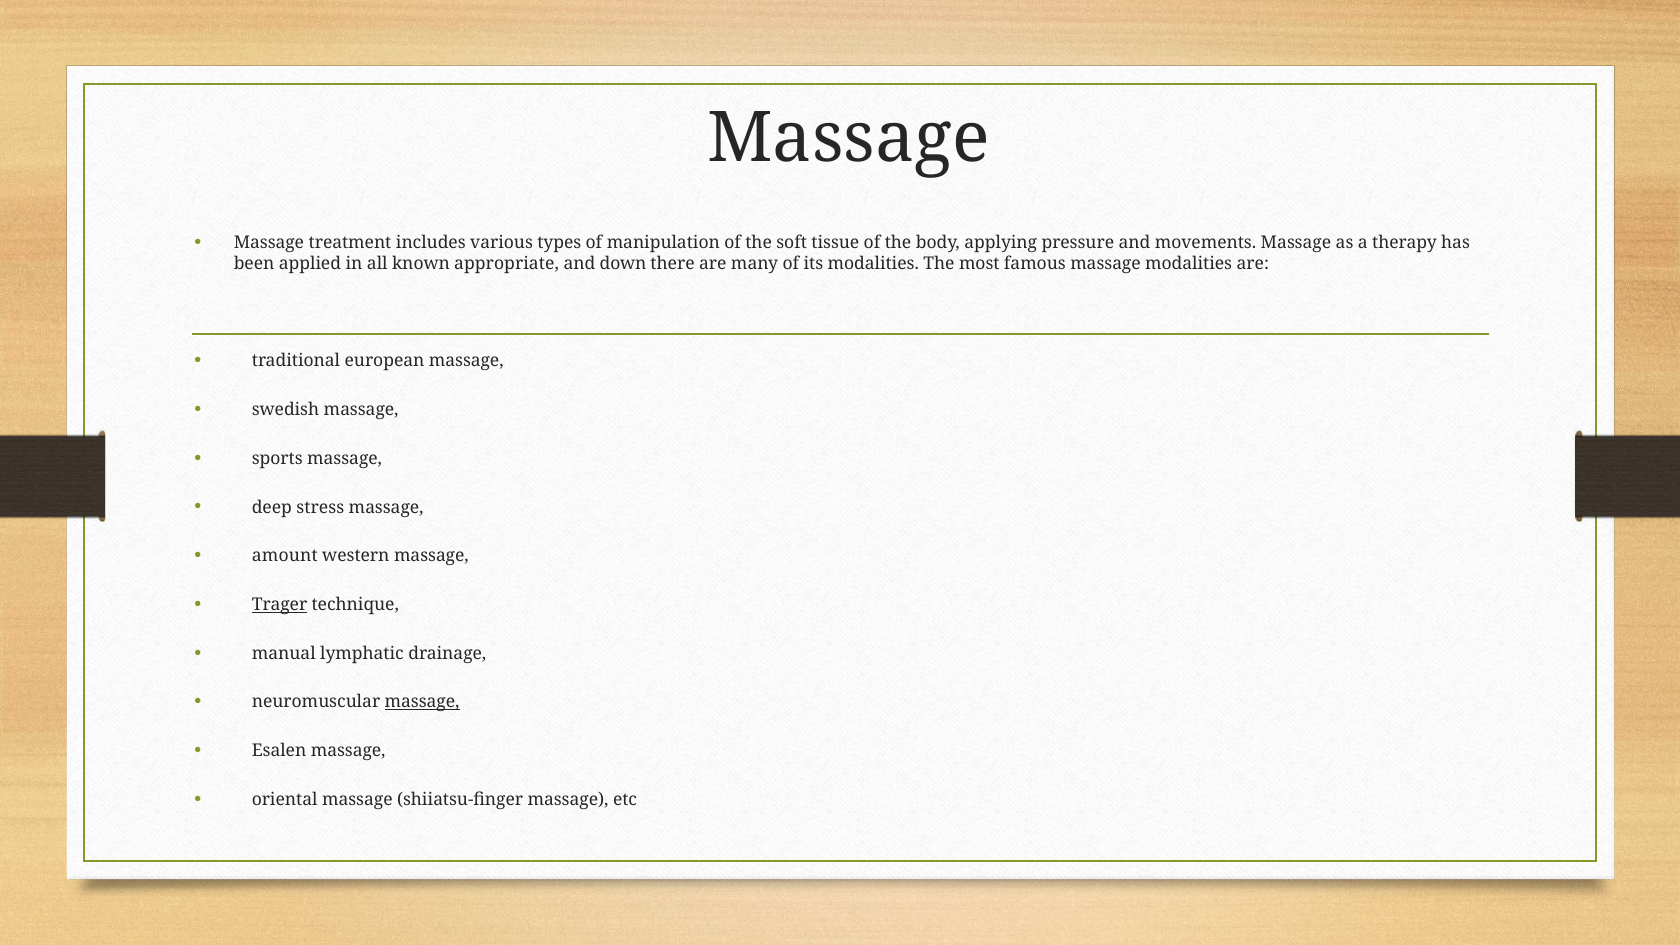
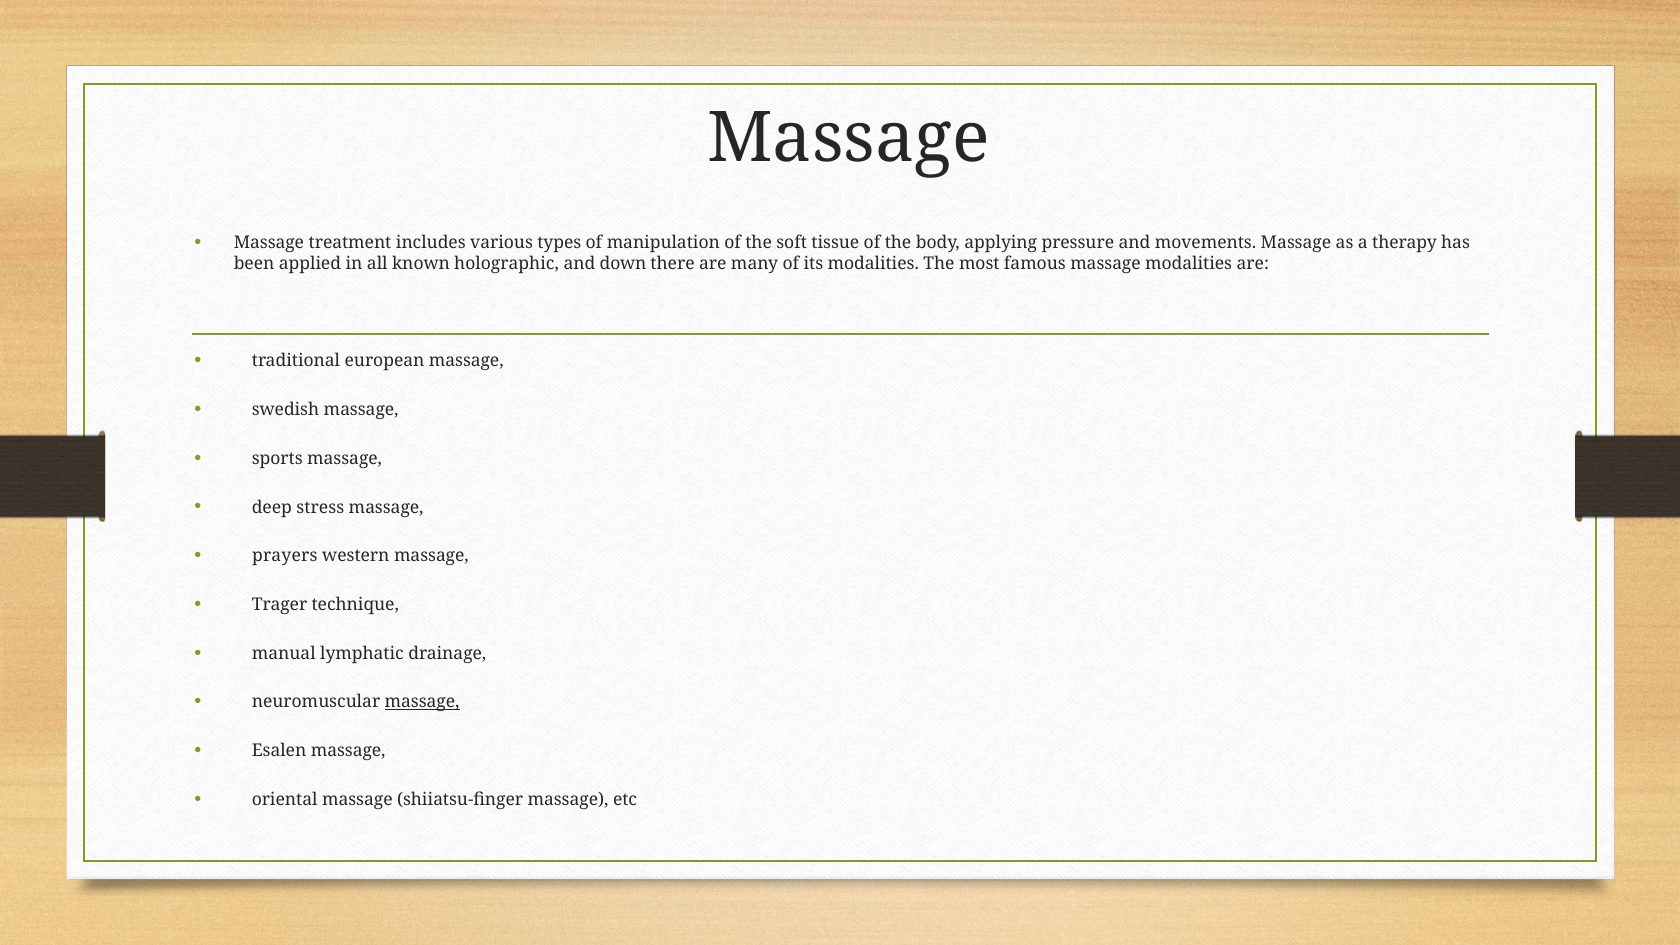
appropriate: appropriate -> holographic (507, 264)
amount: amount -> prayers (285, 556)
Trager underline: present -> none (280, 605)
